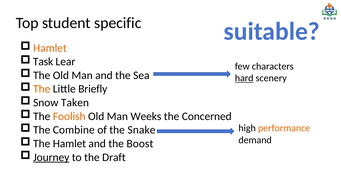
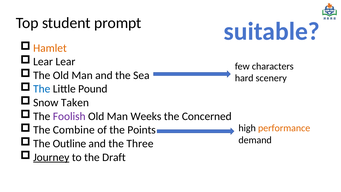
specific: specific -> prompt (118, 23)
Task: Task -> Lear (43, 62)
hard underline: present -> none (244, 78)
The colour: orange -> blue (42, 89)
Briefly: Briefly -> Pound (93, 89)
Foolish colour: orange -> purple (69, 116)
Snake: Snake -> Points (142, 130)
The Hamlet: Hamlet -> Outline (69, 143)
Boost: Boost -> Three (140, 143)
